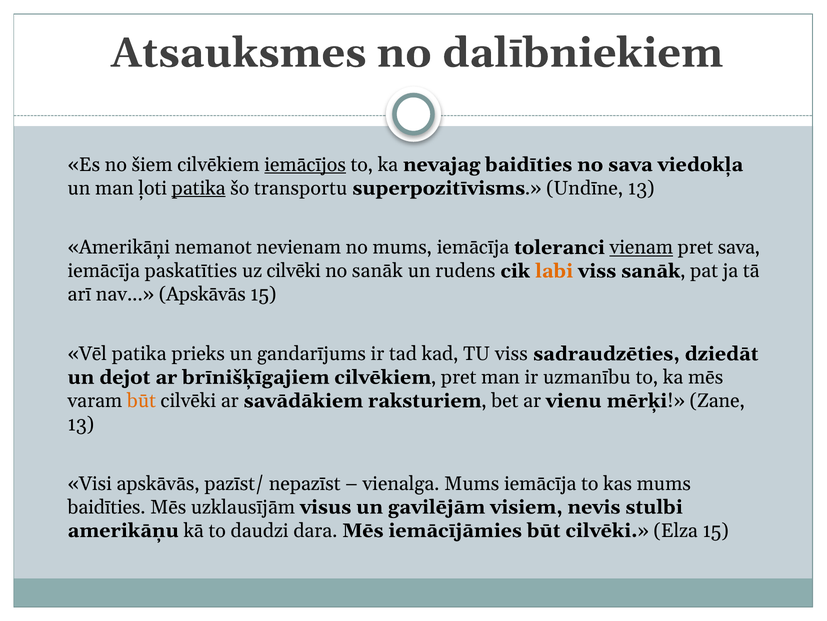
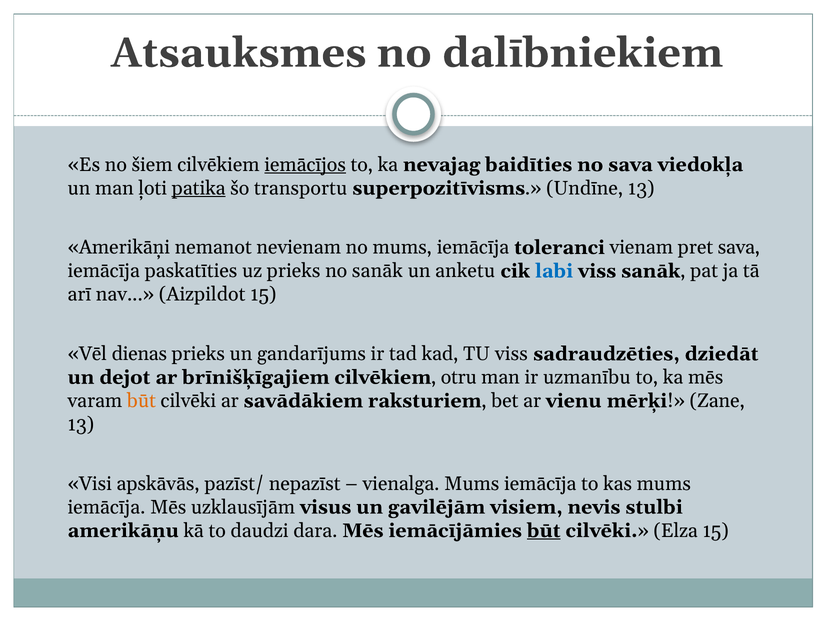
vienam underline: present -> none (641, 247)
uz cilvēki: cilvēki -> prieks (294, 271)
rudens: rudens -> anketu (465, 271)
labi colour: orange -> blue (554, 271)
nav Apskāvās: Apskāvās -> Aizpildot (202, 294)
Vēl patika: patika -> dienas (139, 353)
cilvēkiem pret: pret -> otru (459, 377)
baidīties: baidīties -> iemācīja (106, 507)
būt underline: none -> present (544, 530)
